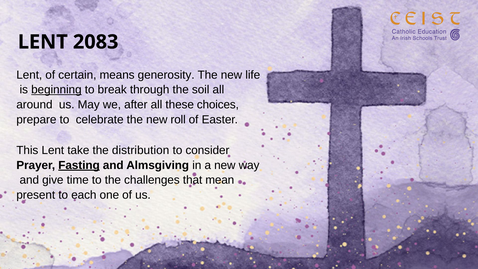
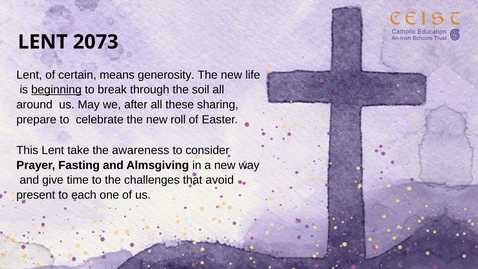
2083: 2083 -> 2073 (96, 42)
choices: choices -> sharing (218, 105)
distribution: distribution -> awareness (141, 150)
Fasting underline: present -> none (79, 165)
mean: mean -> avoid (220, 180)
